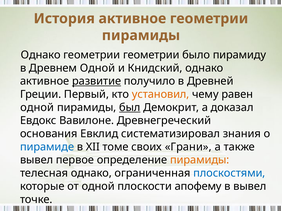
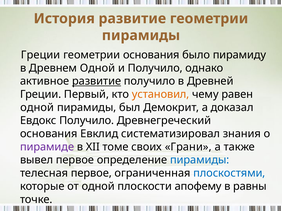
История активное: активное -> развитие (132, 19)
Однако: Однако -> Греции (41, 55)
геометрии геометрии: геометрии -> основания (151, 55)
и Книдский: Книдский -> Получило (155, 68)
был underline: present -> none (130, 108)
Евдокс Вавилоне: Вавилоне -> Получило (87, 121)
пирамиде colour: blue -> purple (47, 147)
пирамиды colour: orange -> blue (200, 160)
телесная однако: однако -> первое (91, 174)
в вывел: вывел -> равны (250, 187)
